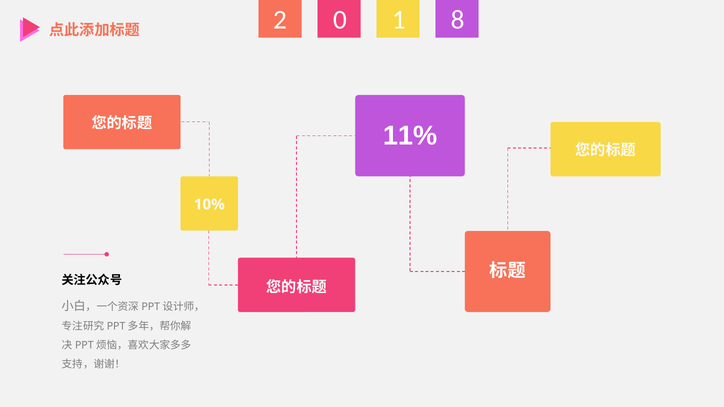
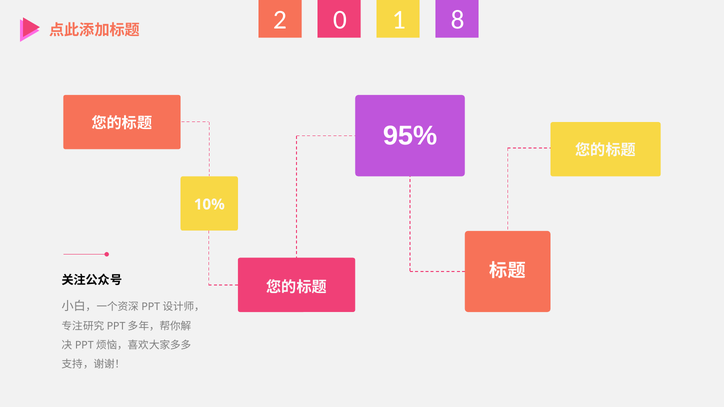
11%: 11% -> 95% (410, 136)
